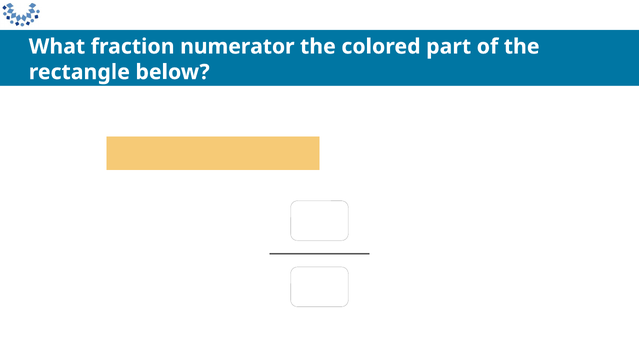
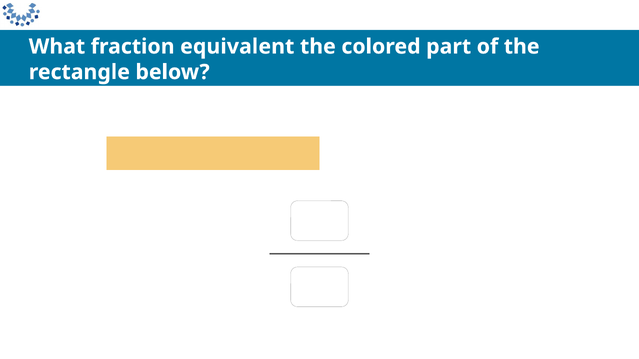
numerator: numerator -> equivalent (237, 47)
